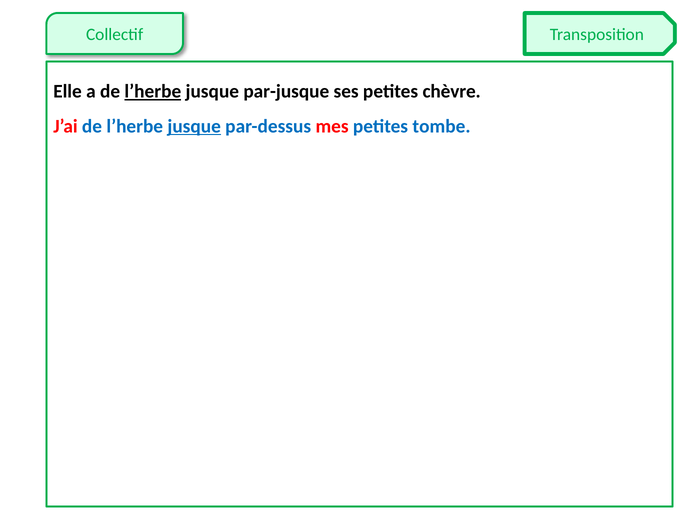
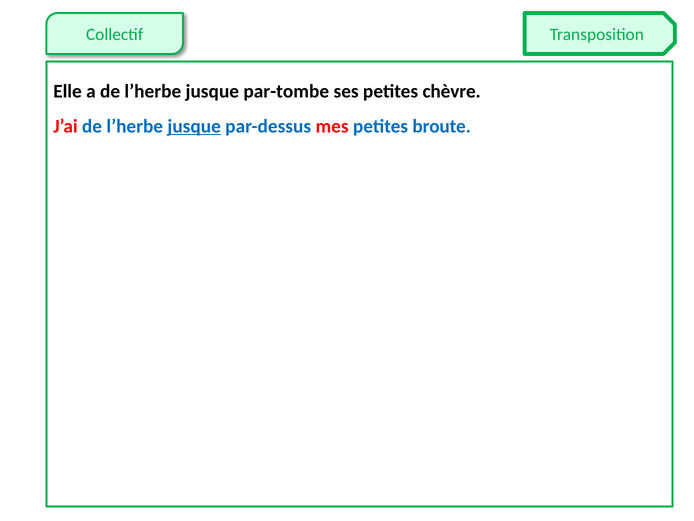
l’herbe underline: present -> none (153, 91)
par-jusque: par-jusque -> par-tombe (286, 91)
tombe: tombe -> broute (442, 126)
